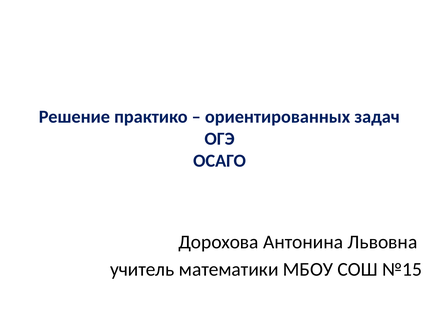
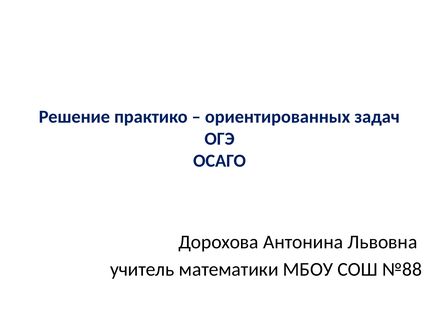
№15: №15 -> №88 (402, 269)
